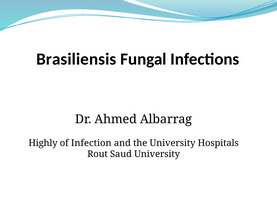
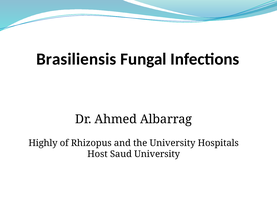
Infection: Infection -> Rhizopus (91, 143)
Rout: Rout -> Host (97, 154)
